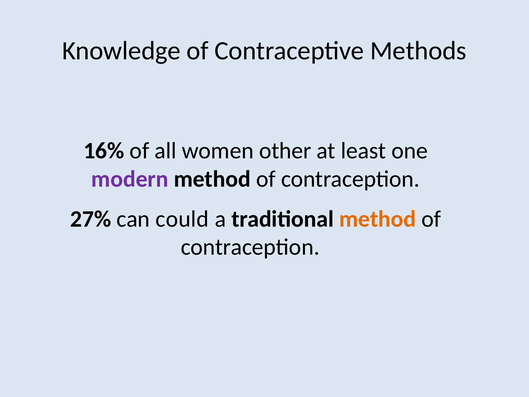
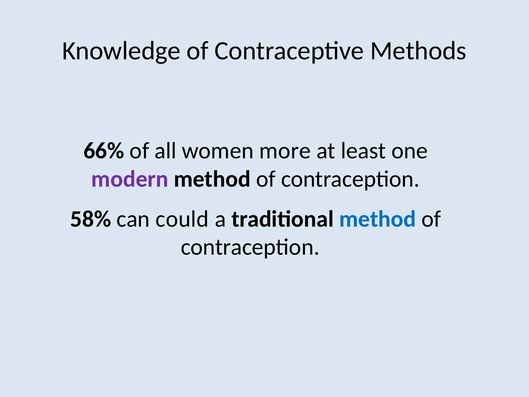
16%: 16% -> 66% (104, 151)
other: other -> more (285, 151)
27%: 27% -> 58% (91, 219)
method colour: orange -> blue (378, 219)
